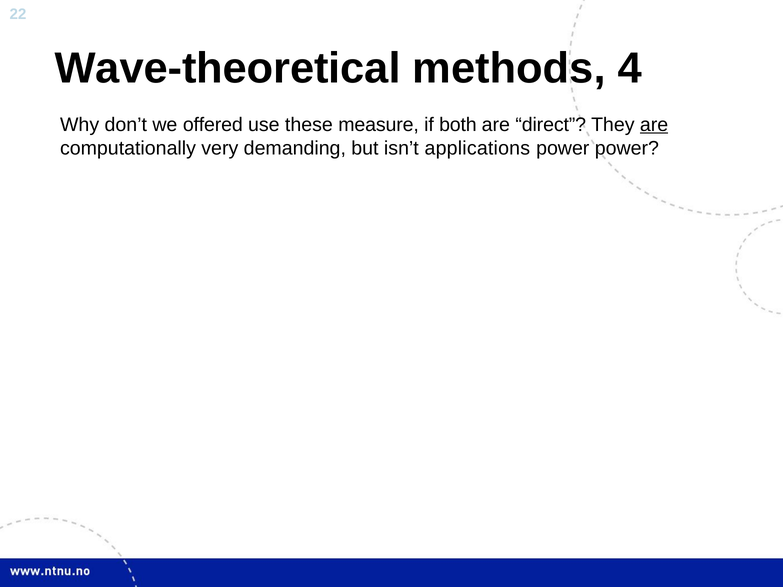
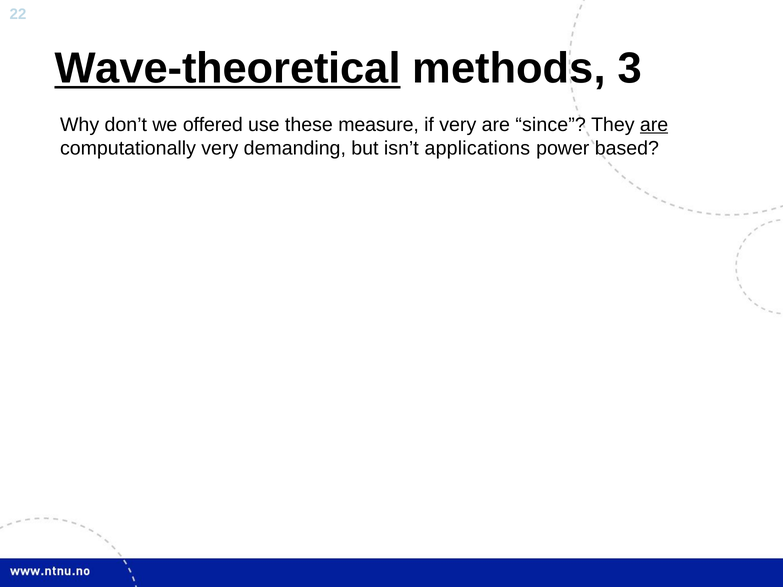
Wave-theoretical underline: none -> present (228, 69)
4: 4 -> 3 (630, 69)
if both: both -> very (458, 125)
direct: direct -> since (551, 125)
power power: power -> based (627, 148)
